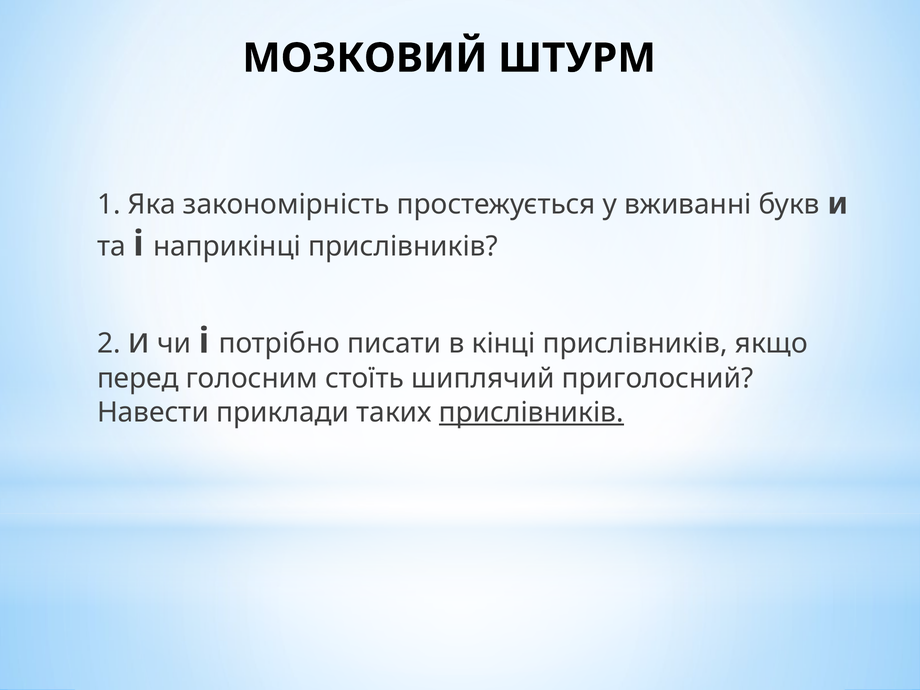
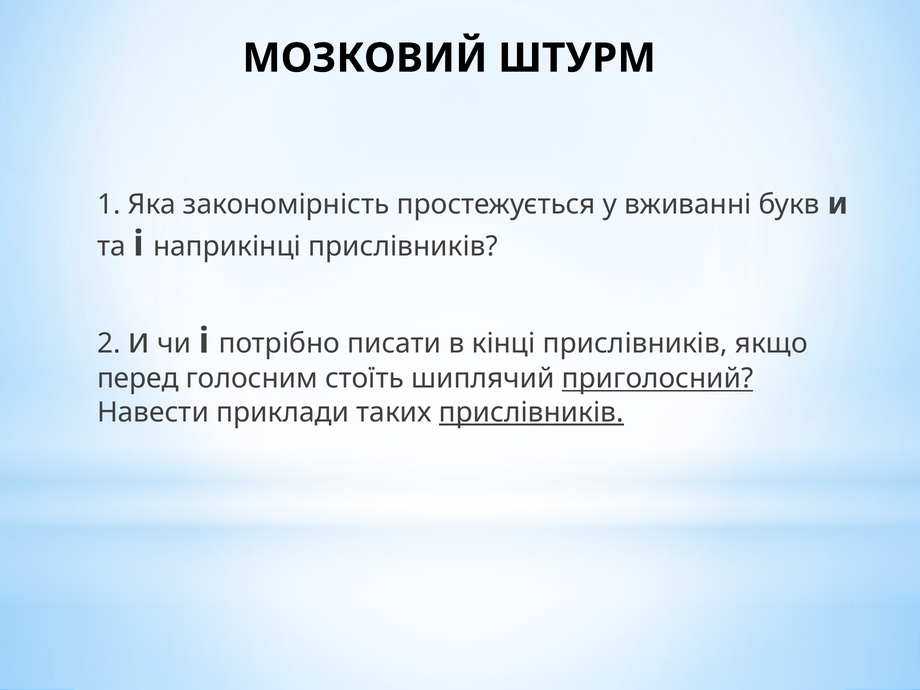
приголосний underline: none -> present (658, 379)
